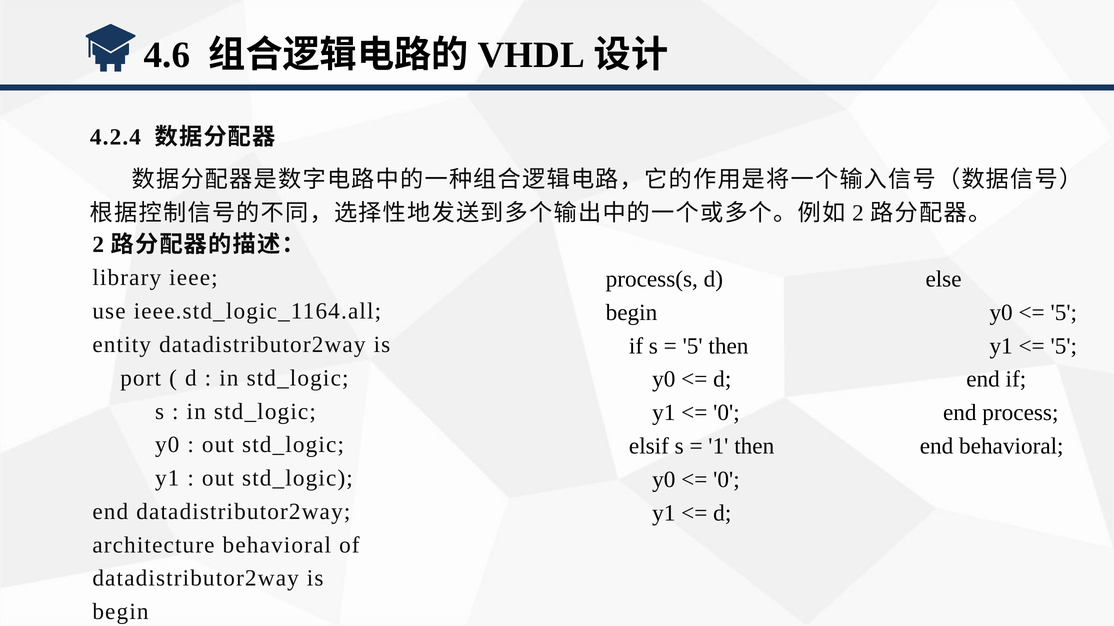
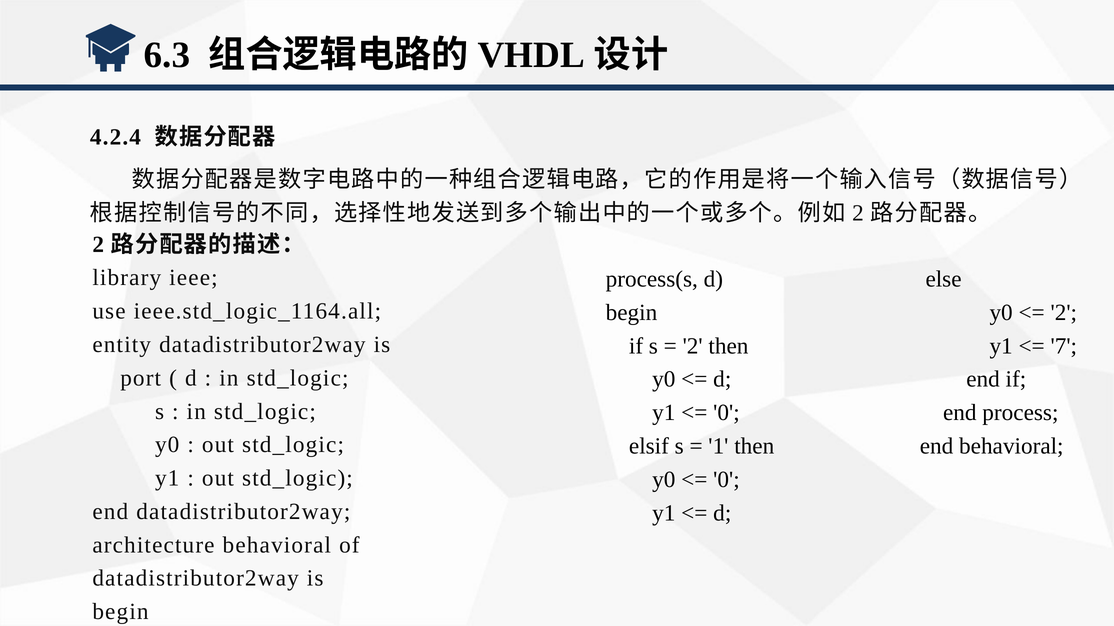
4.6: 4.6 -> 6.3 (167, 55)
5: 5 -> 2 (1064, 313)
5: 5 -> 2 (693, 346)
5: 5 -> 7 (1064, 346)
